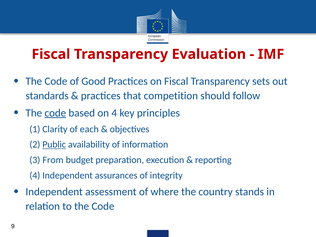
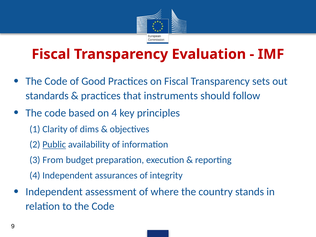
competition: competition -> instruments (171, 96)
code underline: present -> none (55, 113)
each: each -> dims (89, 129)
